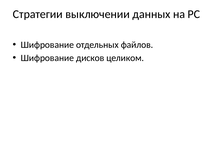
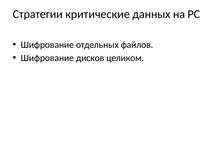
выключении: выключении -> критические (98, 14)
